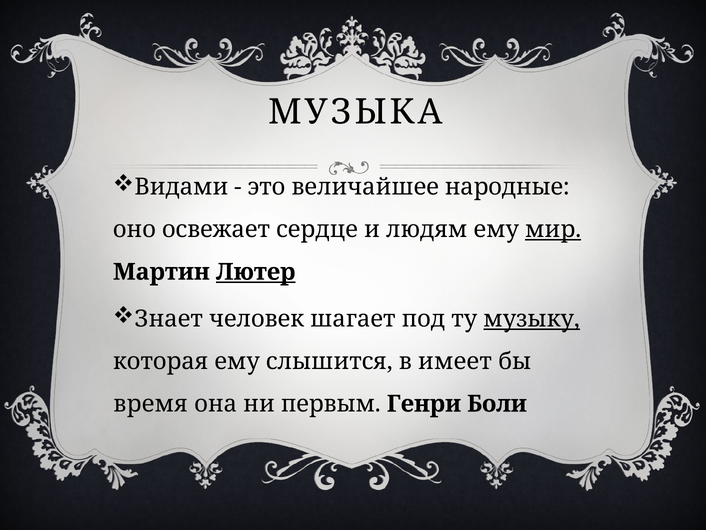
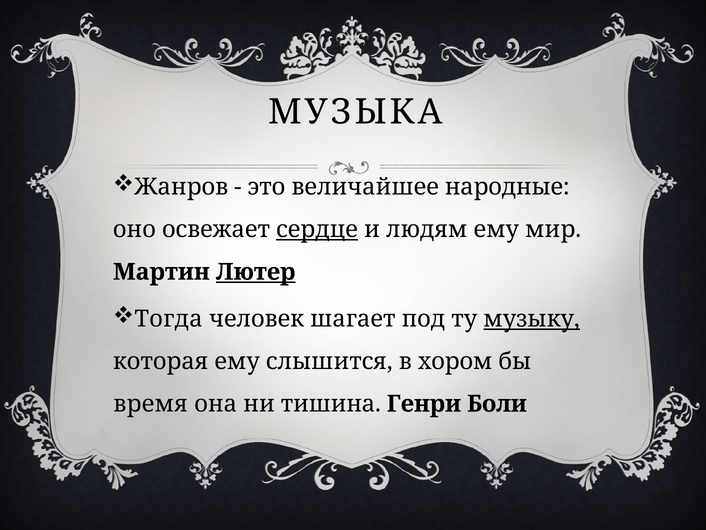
Видами: Видами -> Жанров (181, 187)
сердце underline: none -> present (317, 229)
мир underline: present -> none (553, 229)
Знает: Знает -> Тогда (169, 319)
имеет: имеет -> хором (455, 361)
первым: первым -> тишина (331, 403)
